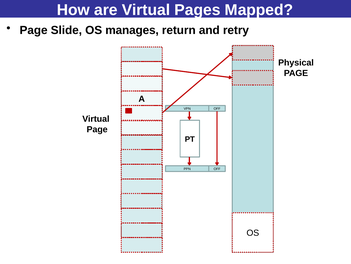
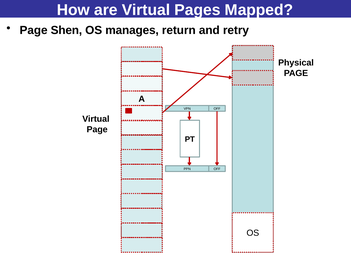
Slide: Slide -> Shen (66, 30)
